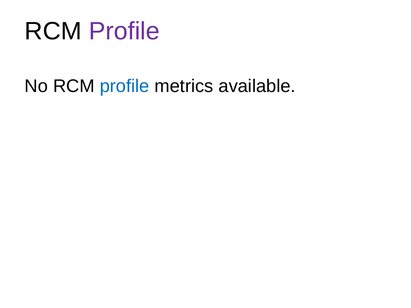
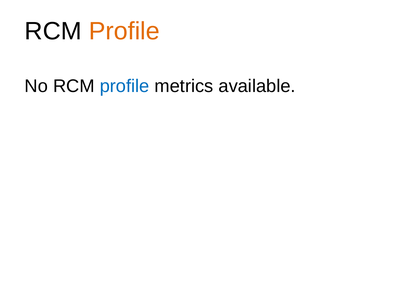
Profile colour: purple -> orange (124, 31)
